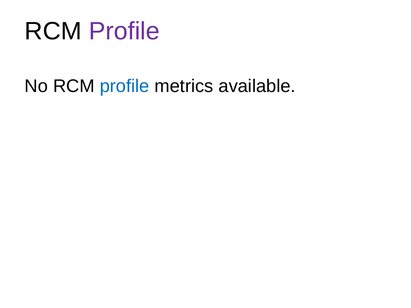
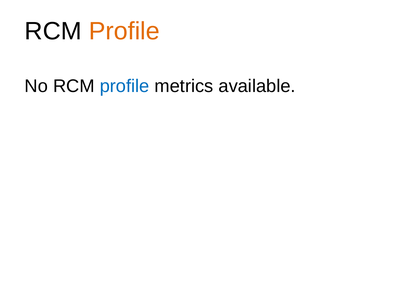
Profile colour: purple -> orange (124, 31)
